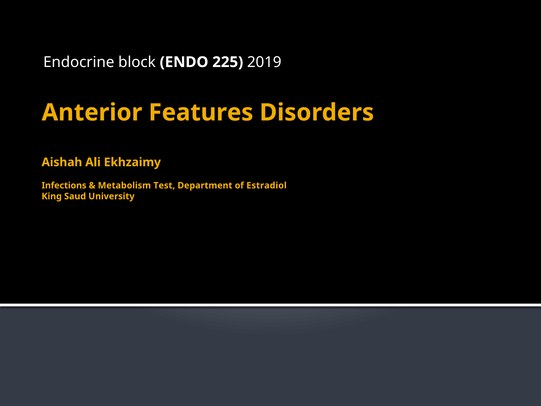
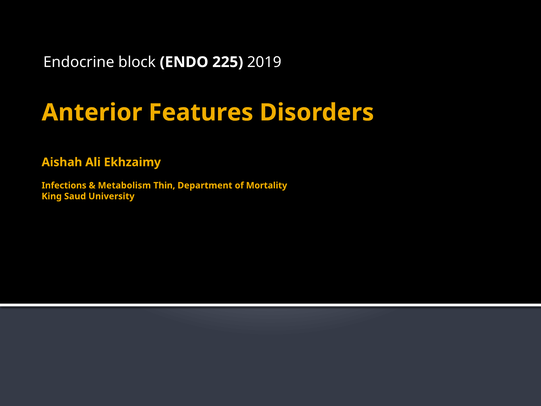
Test: Test -> Thin (164, 185)
Estradiol: Estradiol -> Mortality (267, 185)
